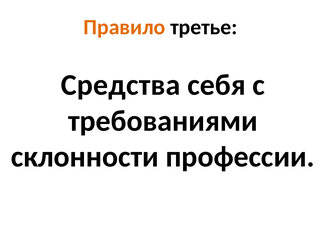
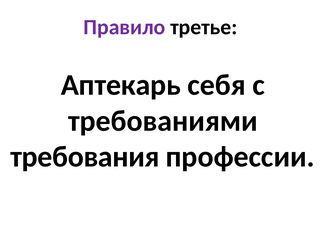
Правило colour: orange -> purple (124, 27)
Средства: Средства -> Аптекарь (121, 85)
склонности: склонности -> требования (85, 157)
